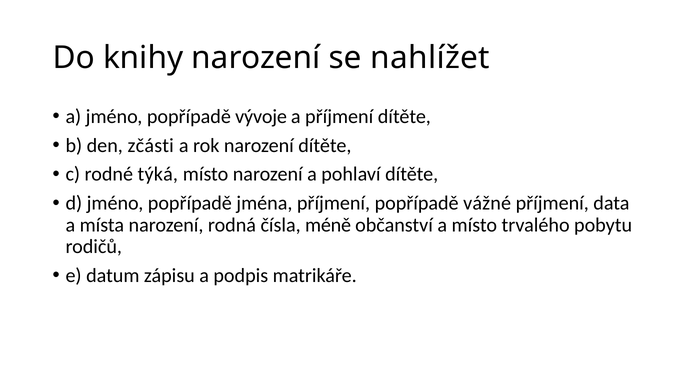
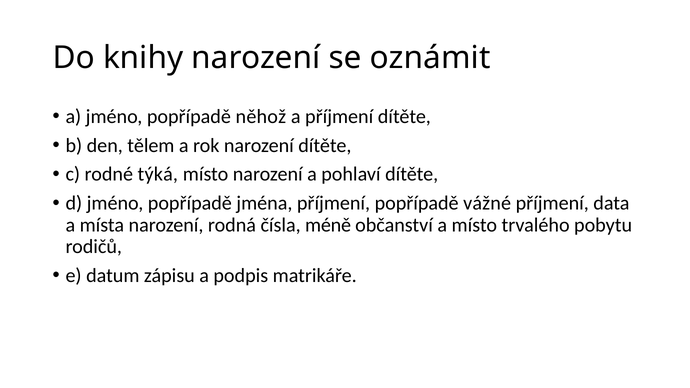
nahlížet: nahlížet -> oznámit (430, 58)
vývoje: vývoje -> něhož (261, 117)
zčásti: zčásti -> tělem (151, 146)
